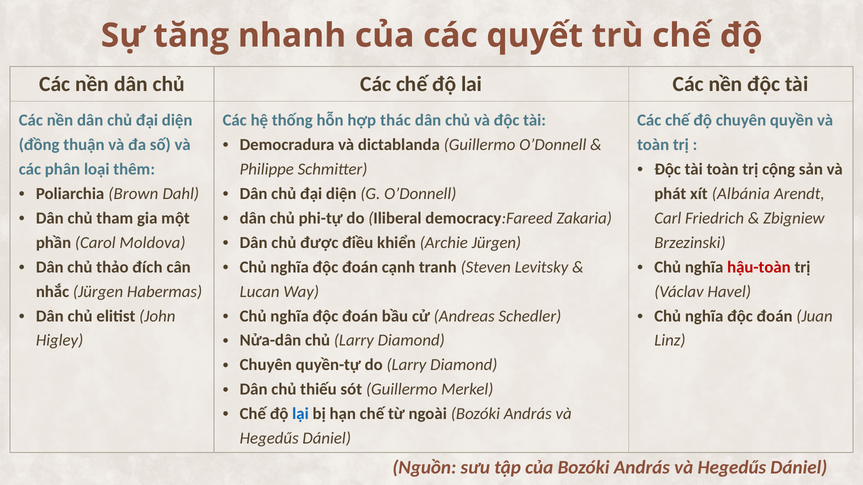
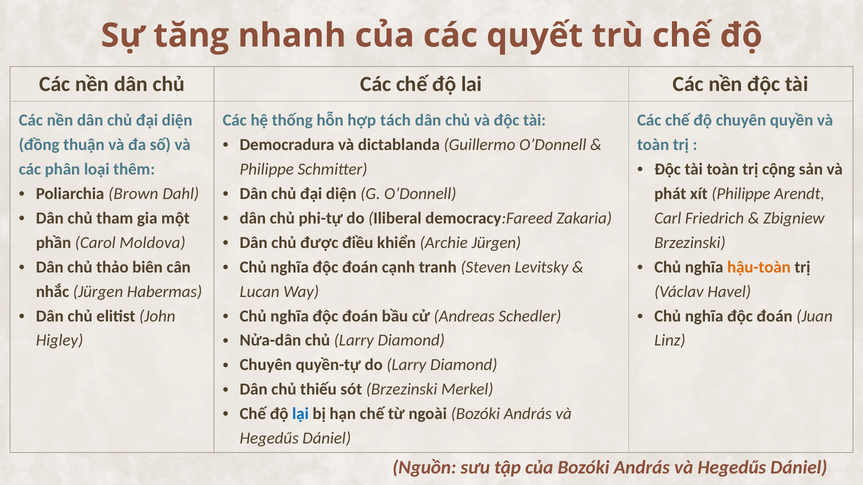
thác: thác -> tách (396, 120)
xít Albánia: Albánia -> Philippe (741, 194)
đích: đích -> biên (148, 267)
hậu-toàn colour: red -> orange (759, 267)
sót Guillermo: Guillermo -> Brzezinski (402, 390)
